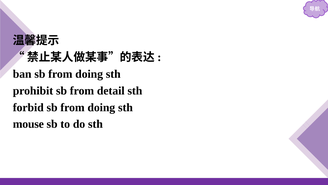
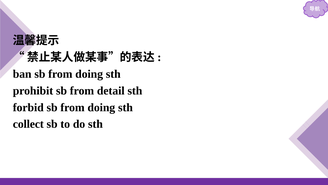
mouse: mouse -> collect (28, 124)
